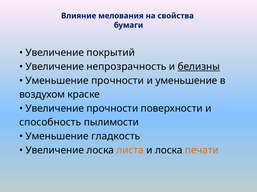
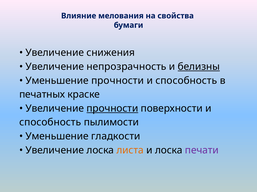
покрытий: покрытий -> снижения (111, 53)
уменьшение: уменьшение -> способность (186, 81)
воздухом: воздухом -> печатных (42, 95)
прочности underline: none -> present (112, 109)
гладкость: гладкость -> гладкости (116, 137)
печати colour: orange -> purple (202, 151)
